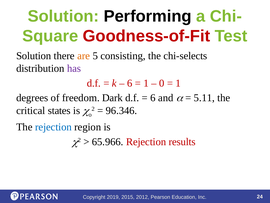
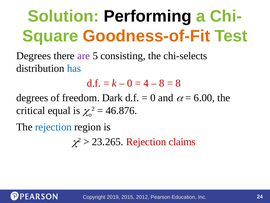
Goodness-of-Fit colour: red -> orange (146, 36)
Solution: Solution -> Degrees (34, 56)
are colour: orange -> purple (84, 56)
has colour: purple -> blue (74, 68)
6: 6 -> 0 (130, 83)
1: 1 -> 4 (146, 83)
0: 0 -> 8 (162, 83)
1: 1 -> 8 (178, 83)
6: 6 -> 0 (153, 98)
5.11: 5.11 -> 6.00 (204, 98)
states: states -> equal (59, 110)
96.346: 96.346 -> 46.876 (121, 110)
65.966: 65.966 -> 23.265 (108, 141)
results: results -> claims (182, 141)
